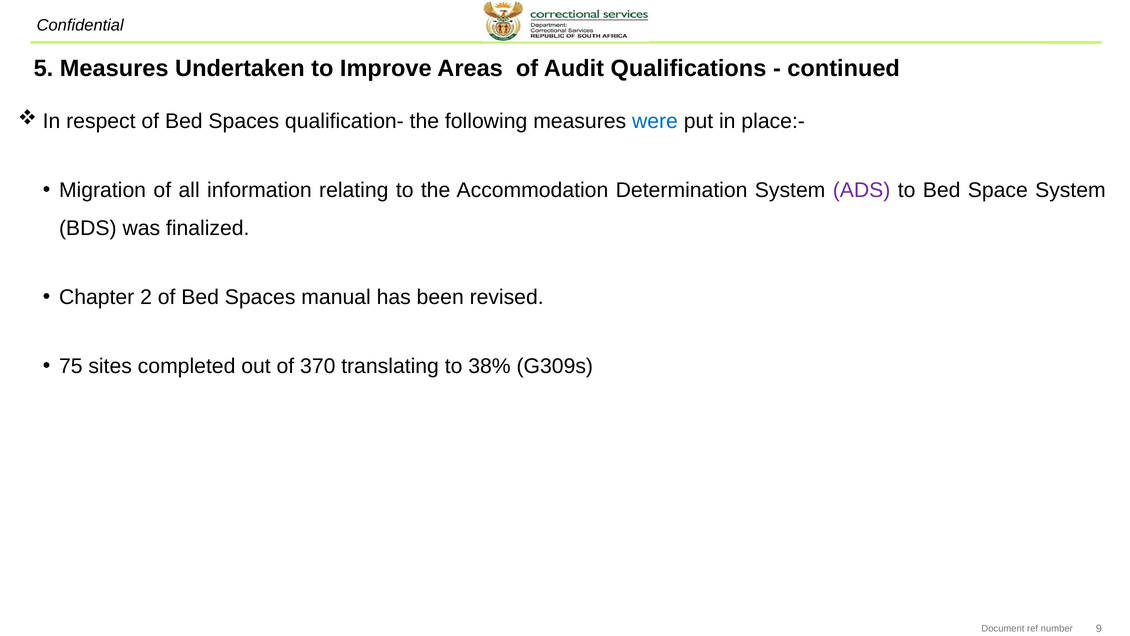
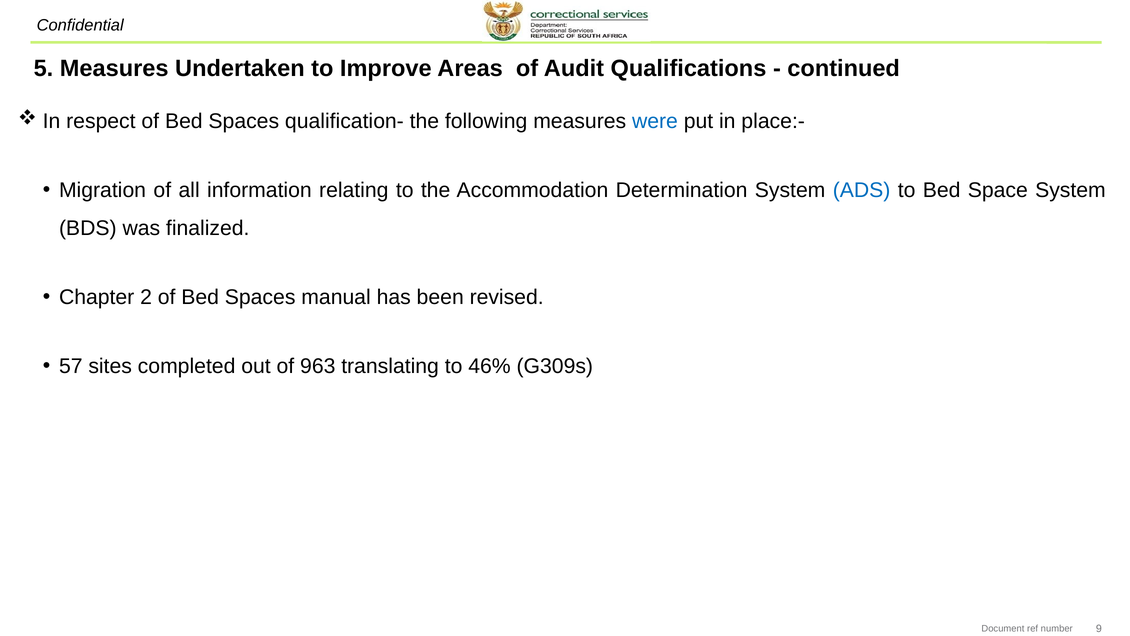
ADS colour: purple -> blue (862, 190)
75: 75 -> 57 (71, 366)
370: 370 -> 963 (318, 366)
38%: 38% -> 46% (489, 366)
